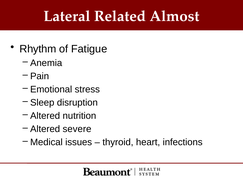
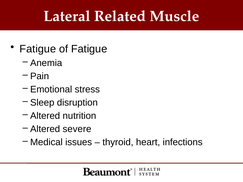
Almost: Almost -> Muscle (175, 16)
Rhythm: Rhythm -> Fatigue (38, 49)
